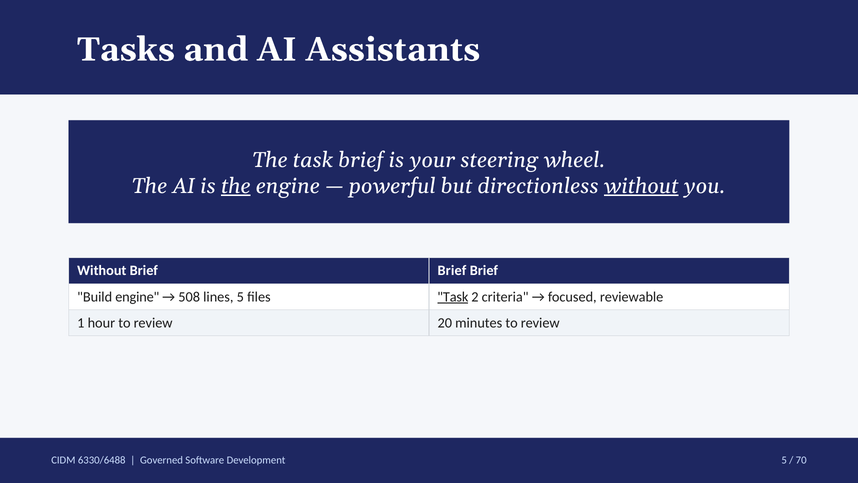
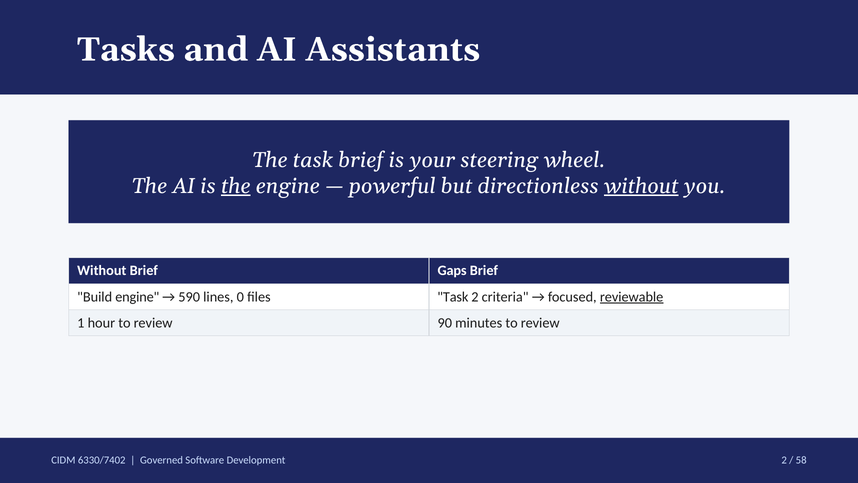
Without Brief Brief: Brief -> Gaps (452, 271)
508: 508 -> 590 (189, 297)
lines 5: 5 -> 0 (240, 297)
Task underline: present -> none (453, 297)
reviewable underline: none -> present (632, 297)
20: 20 -> 90 (445, 323)
6330/6488: 6330/6488 -> 6330/7402 (102, 460)
Development 5: 5 -> 2 (784, 460)
70: 70 -> 58 (801, 460)
